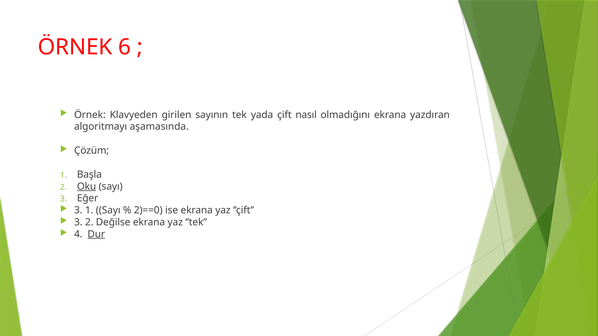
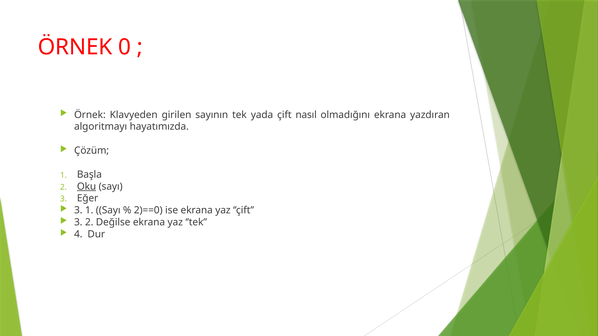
6: 6 -> 0 (125, 47)
aşamasında: aşamasında -> hayatımızda (159, 127)
Dur underline: present -> none (96, 234)
